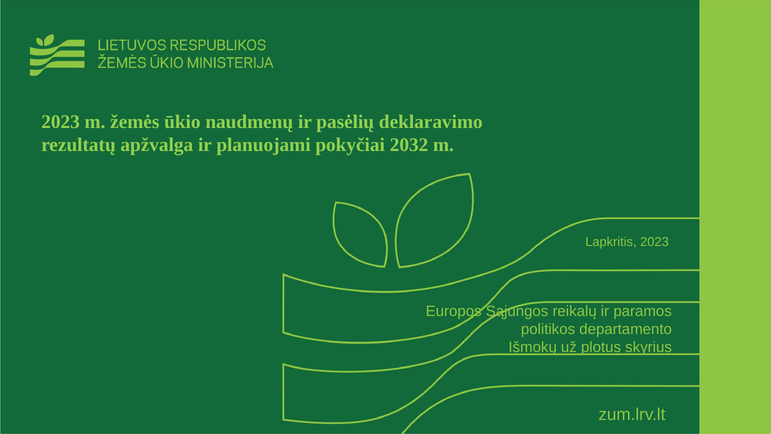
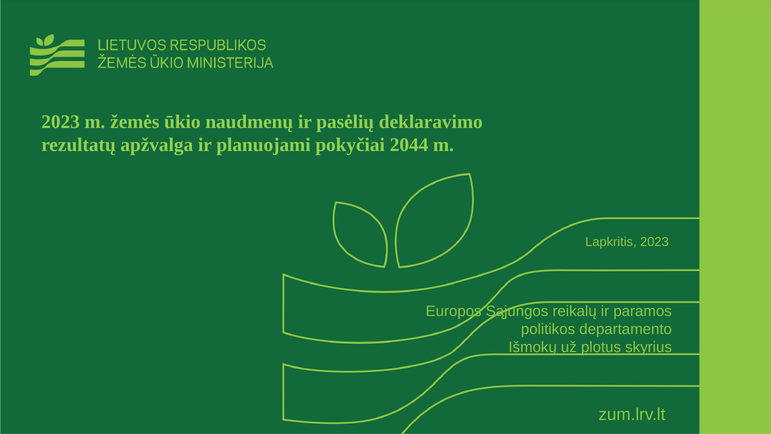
2032: 2032 -> 2044 (409, 145)
